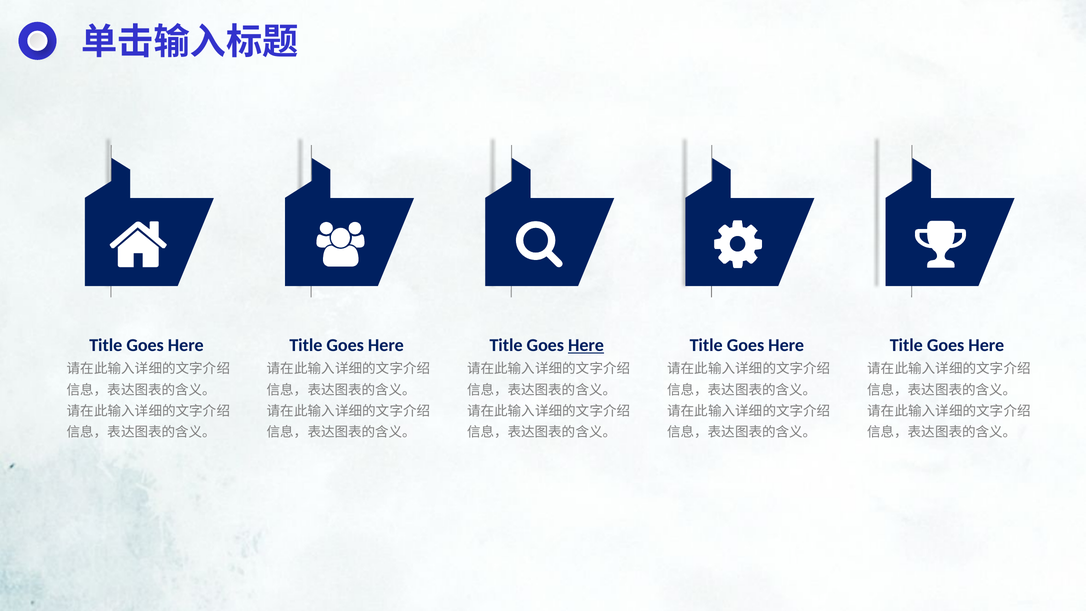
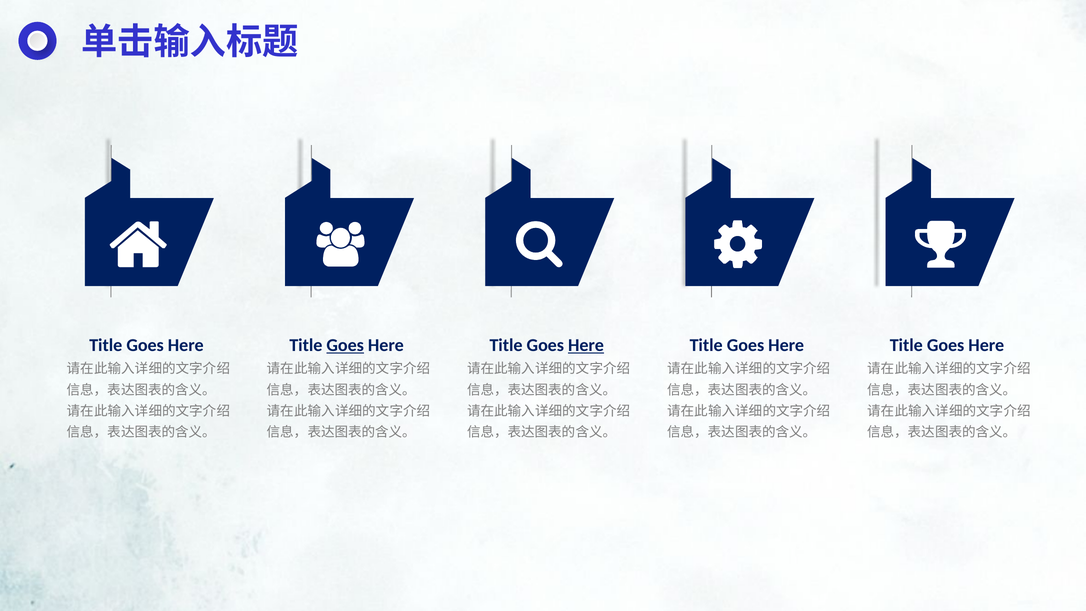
Goes underline: none -> present (345, 345)
